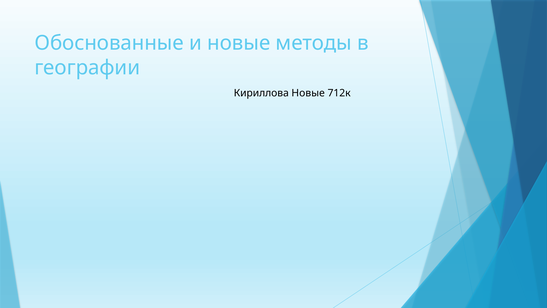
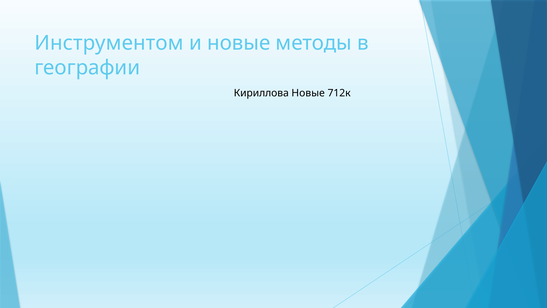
Обоснованные: Обоснованные -> Инструментом (109, 43)
